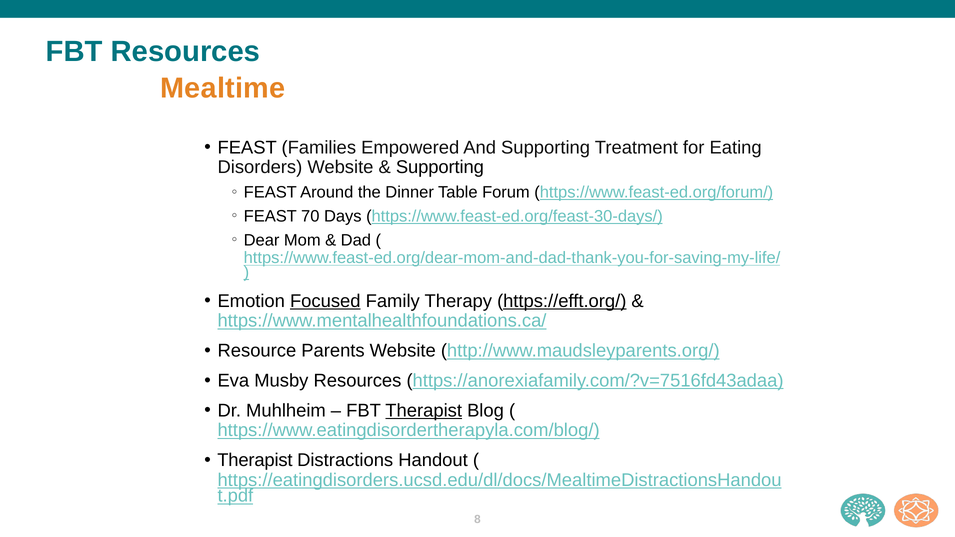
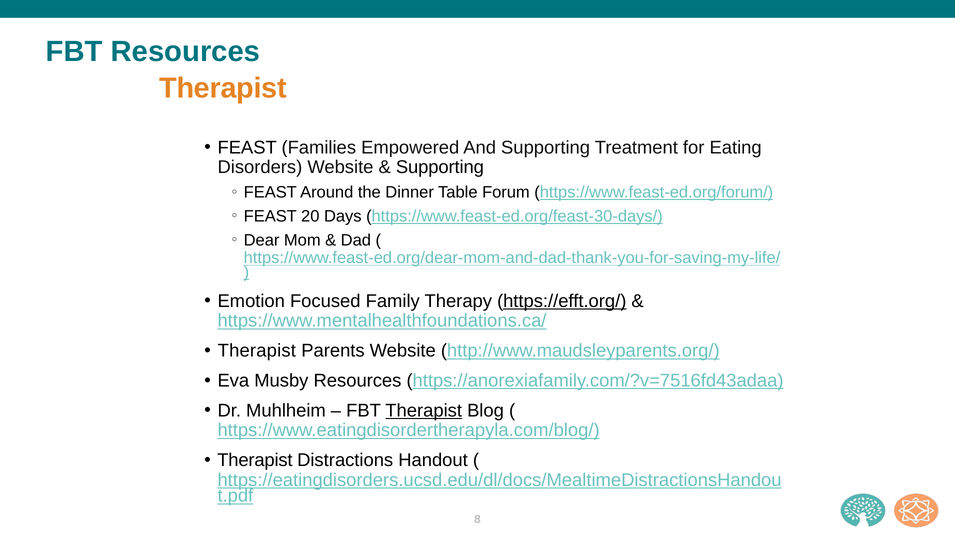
Mealtime: Mealtime -> Therapist (223, 88)
70: 70 -> 20 (310, 216)
Focused underline: present -> none (325, 301)
Resource: Resource -> Therapist (257, 351)
